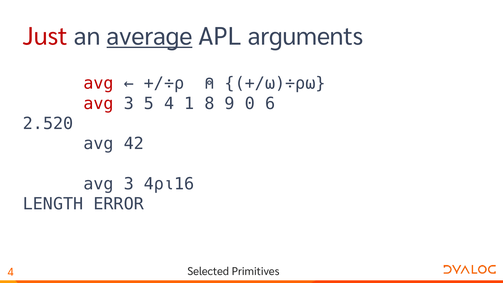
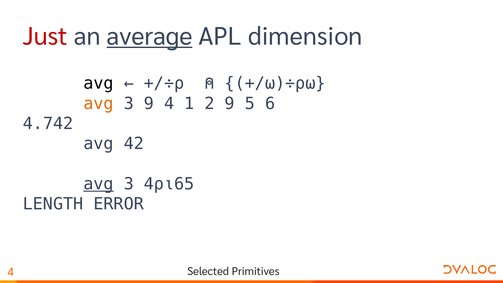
arguments: arguments -> dimension (305, 37)
avg colour: red -> black (98, 83)
avg colour: red -> orange (98, 103)
3 5: 5 -> 9 (149, 103)
8: 8 -> 2 (209, 103)
0: 0 -> 5 (250, 103)
2.520: 2.520 -> 4.742 (48, 124)
avg underline: none -> present (98, 184)
4⍴⍳16: 4⍴⍳16 -> 4⍴⍳65 (169, 184)
